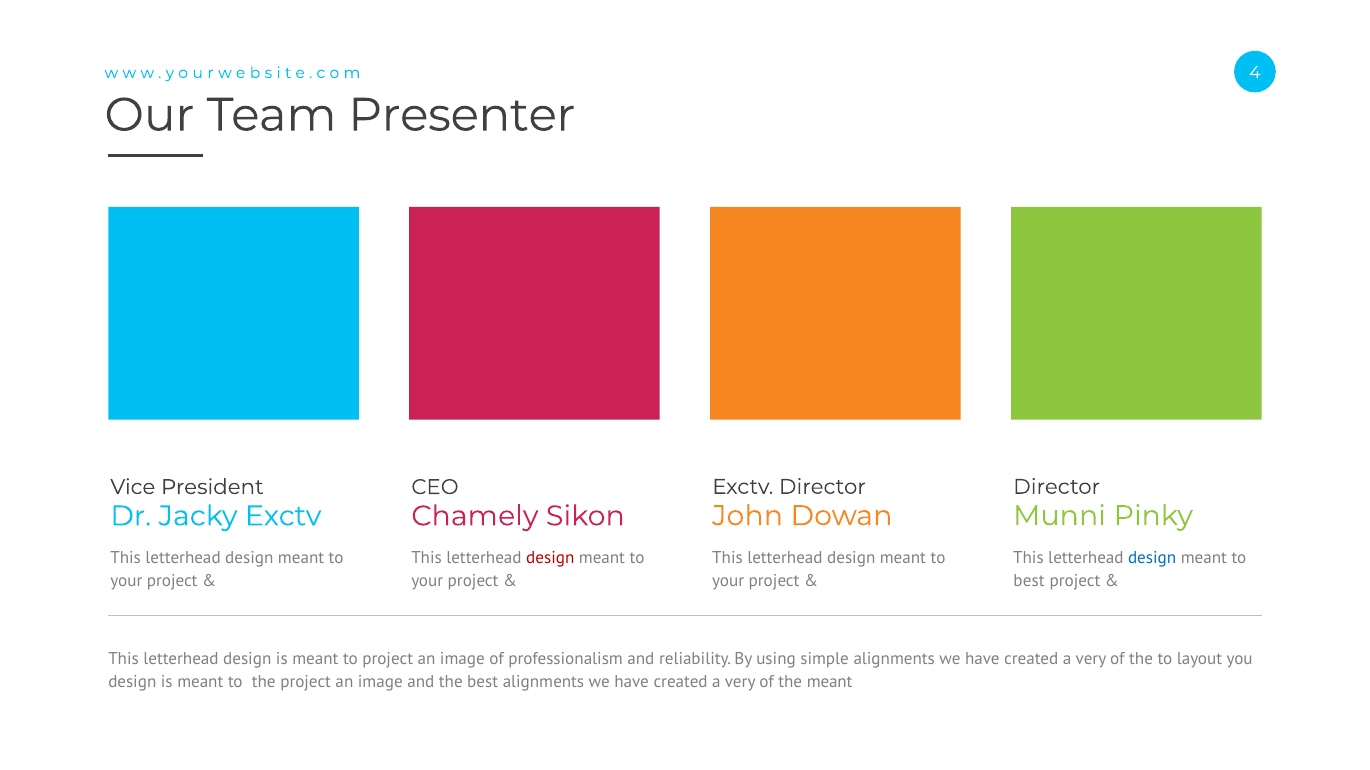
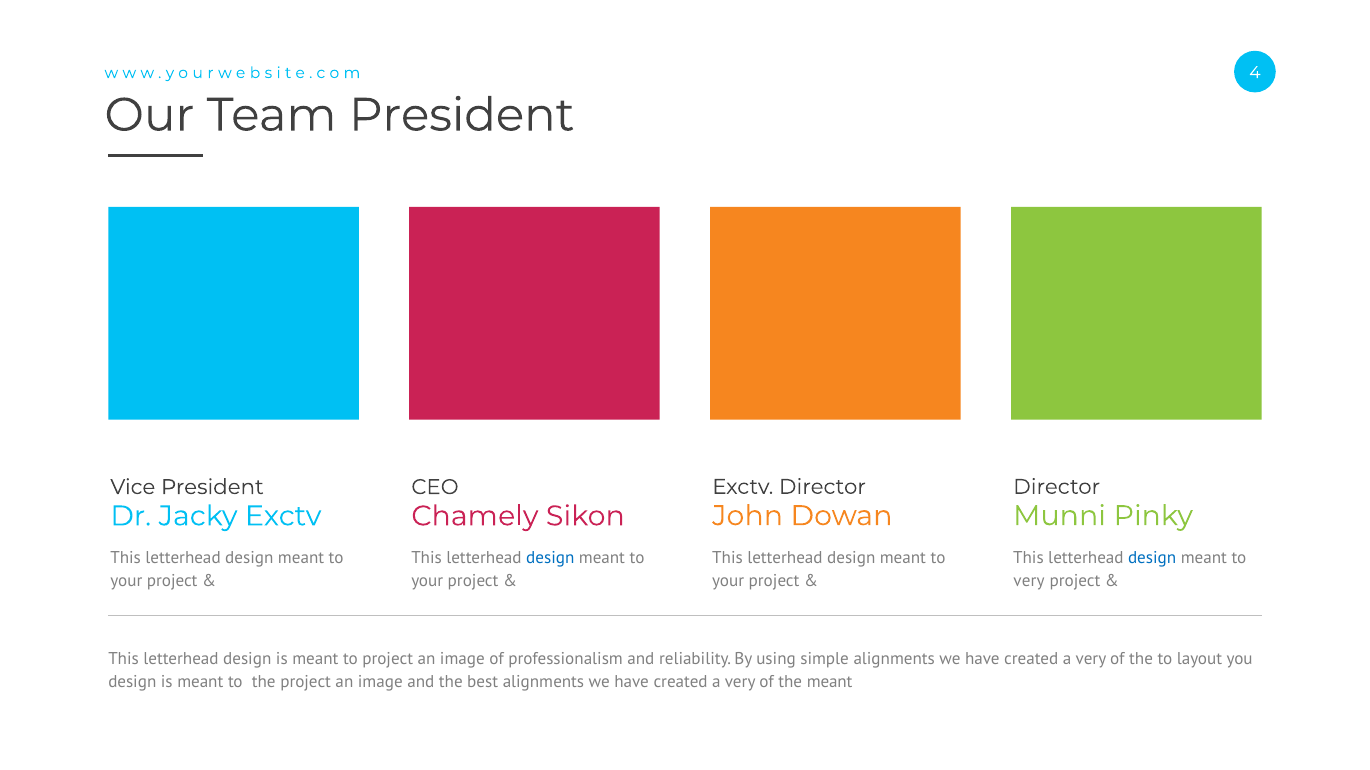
Team Presenter: Presenter -> President (462, 115)
design colour: red -> blue (550, 559)
best: best -> very (1029, 582)
